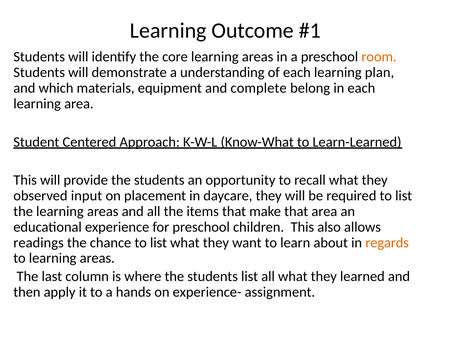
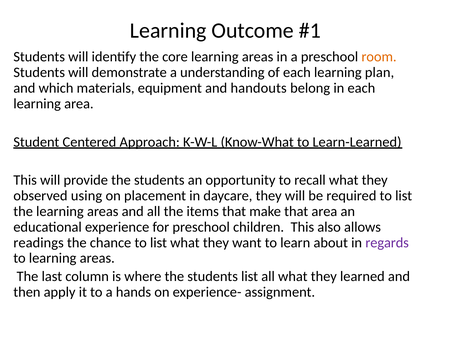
complete: complete -> handouts (259, 88)
input: input -> using (87, 195)
regards colour: orange -> purple (387, 242)
